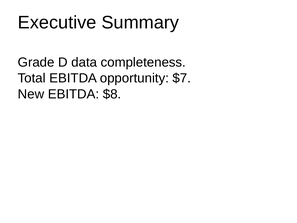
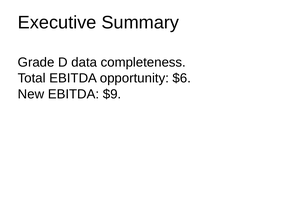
$7: $7 -> $6 (182, 78)
$8: $8 -> $9 (112, 94)
